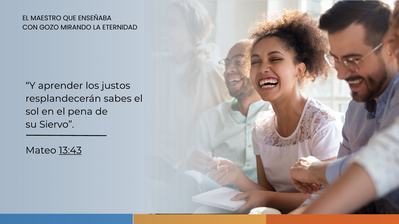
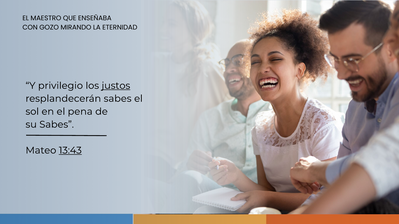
aprender: aprender -> privilegio (60, 86)
justos underline: none -> present (116, 86)
su Siervo: Siervo -> Sabes (57, 125)
